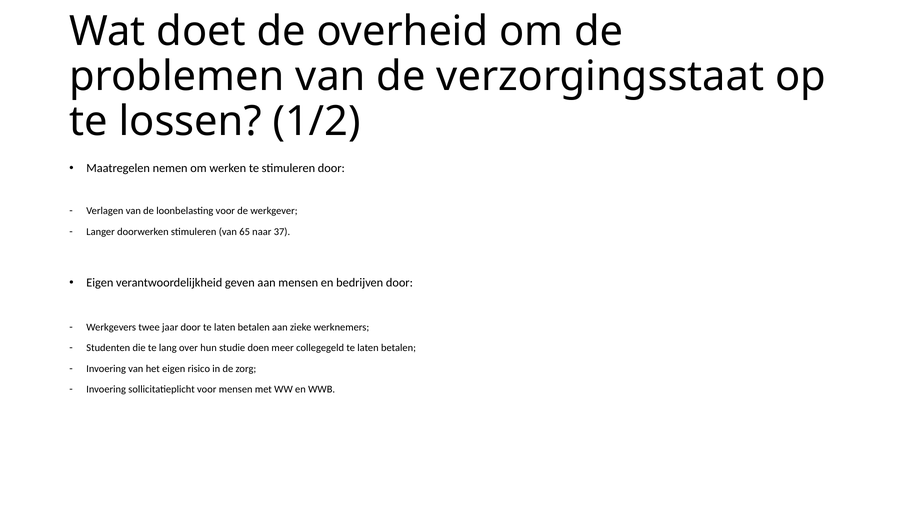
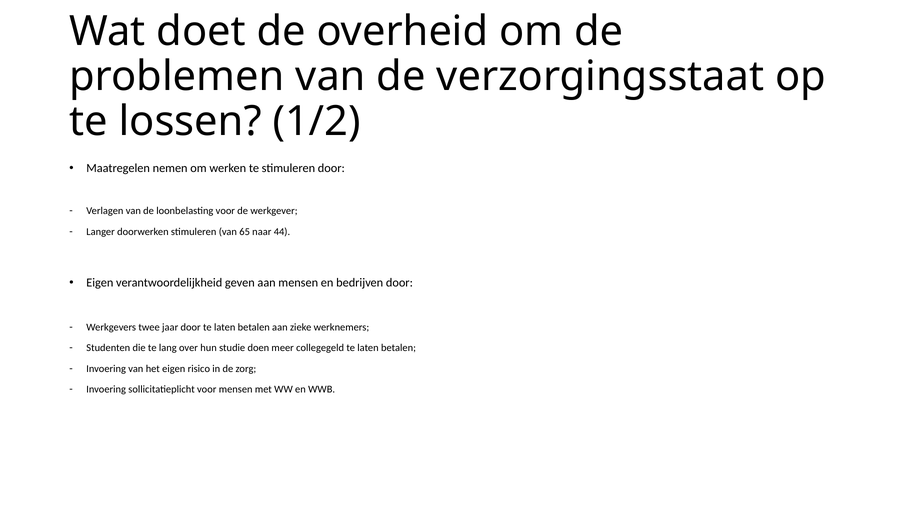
37: 37 -> 44 (282, 231)
